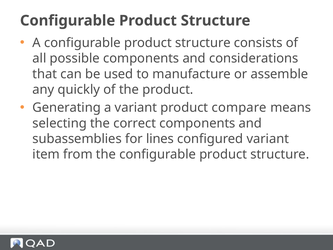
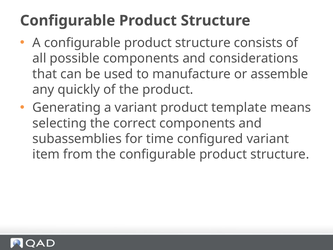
compare: compare -> template (239, 108)
lines: lines -> time (160, 139)
